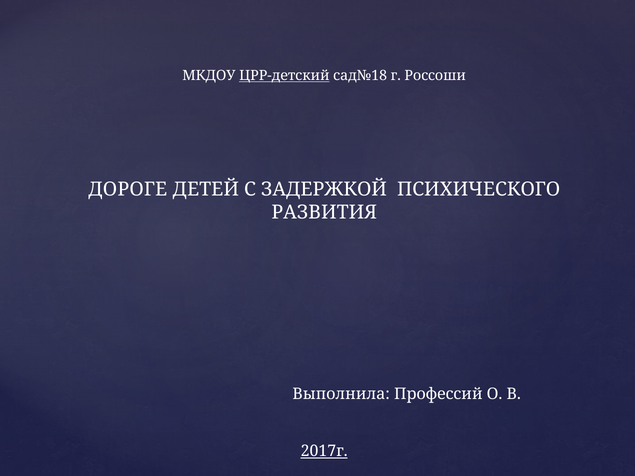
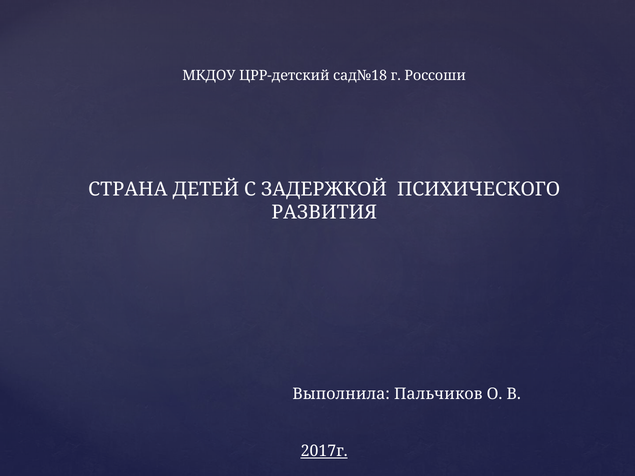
ЦРР-детский underline: present -> none (284, 76)
ДОРОГЕ: ДОРОГЕ -> СТРАНА (128, 189)
Профессий: Профессий -> Пальчиков (438, 394)
